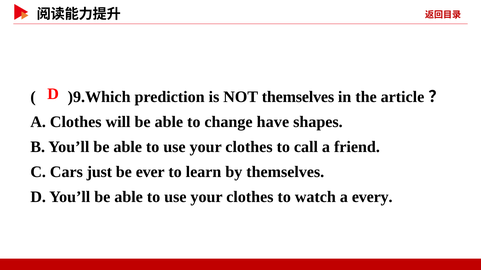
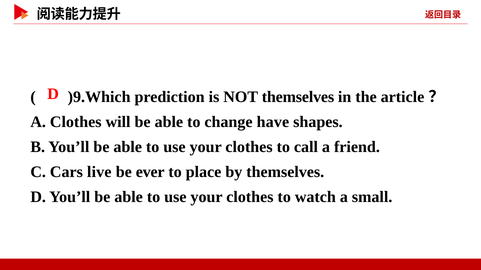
just: just -> live (99, 172)
learn: learn -> place (204, 172)
every: every -> small (372, 197)
